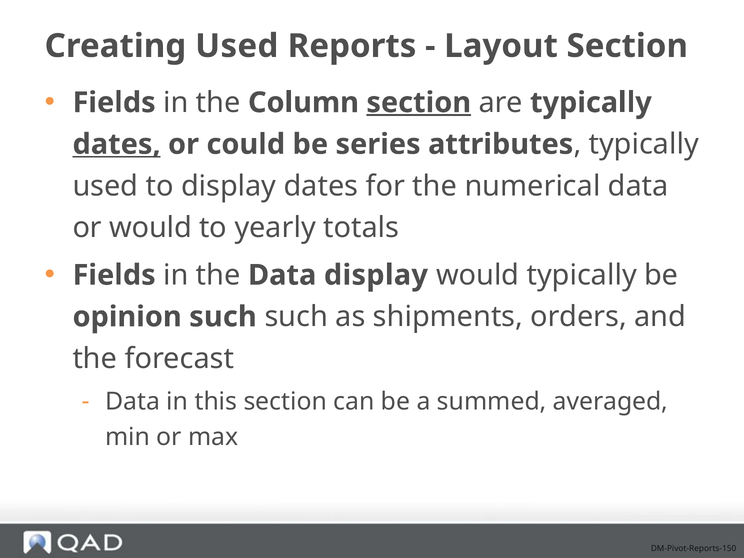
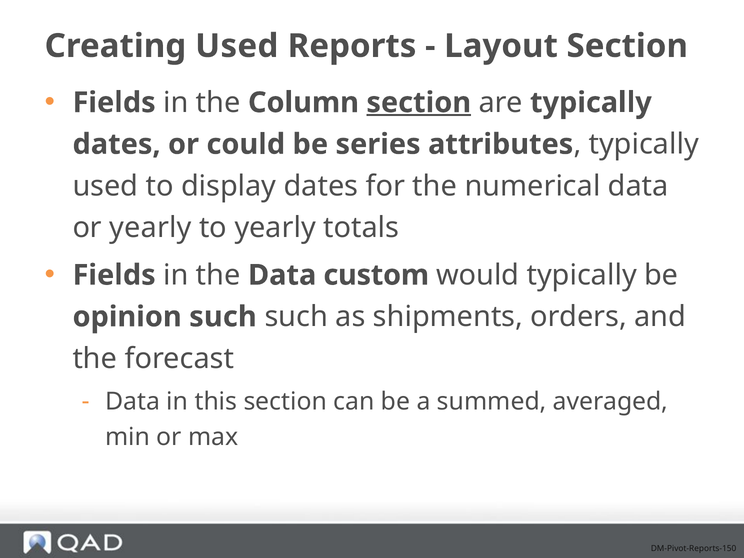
dates underline: present -> none (117, 144)
or would: would -> yearly (150, 228)
Data display: display -> custom (376, 275)
